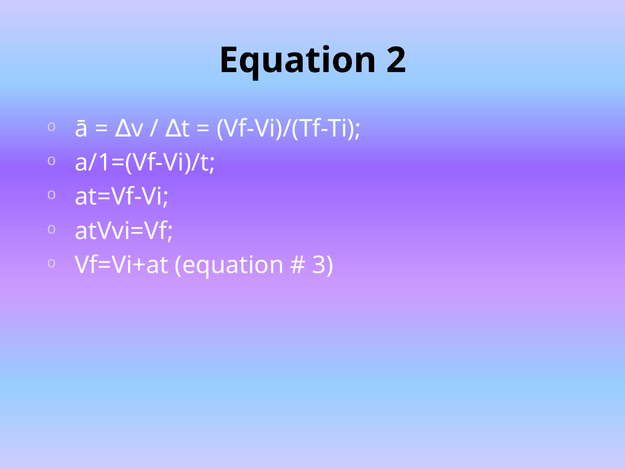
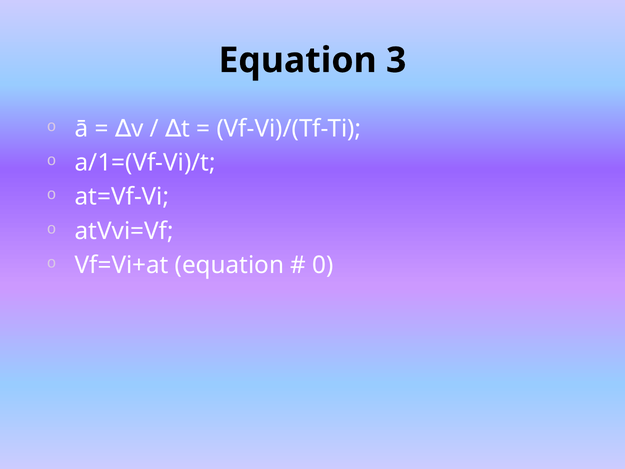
2: 2 -> 3 (396, 60)
3: 3 -> 0 (323, 265)
